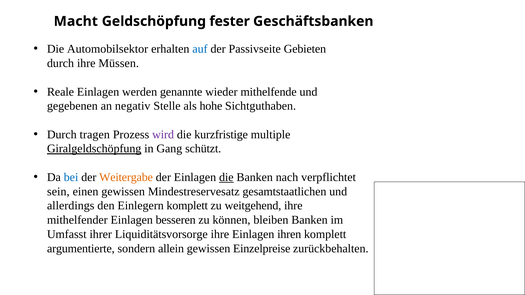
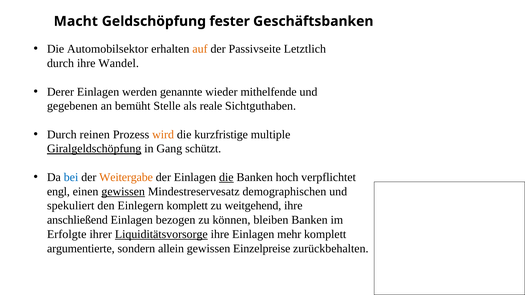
auf colour: blue -> orange (200, 49)
Gebieten: Gebieten -> Letztlich (305, 49)
Müssen: Müssen -> Wandel (119, 63)
Reale: Reale -> Derer (60, 92)
negativ: negativ -> bemüht (133, 106)
hohe: hohe -> reale (211, 106)
tragen: tragen -> reinen (95, 135)
wird colour: purple -> orange (163, 135)
nach: nach -> hoch (287, 177)
sein: sein -> engl (58, 192)
gewissen underline: none -> present (123, 192)
gesamtstaatlichen: gesamtstaatlichen -> demographischen (284, 192)
allerdings: allerdings -> spekuliert (71, 206)
mithelfender: mithelfender -> anschließend (77, 220)
besseren: besseren -> bezogen (176, 220)
Umfasst: Umfasst -> Erfolgte (67, 234)
Liquiditätsvorsorge underline: none -> present (161, 234)
ihren: ihren -> mehr (289, 234)
